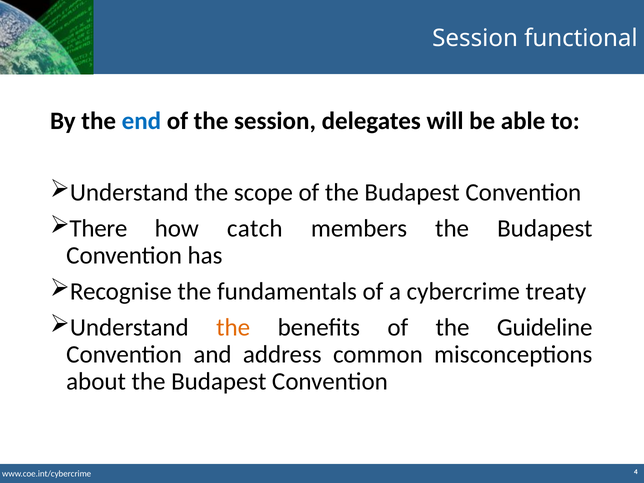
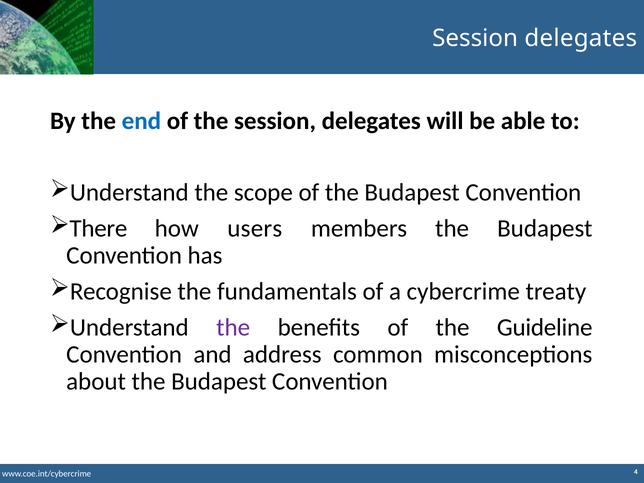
functional: functional -> delegates (581, 38)
catch: catch -> users (255, 229)
the colour: orange -> purple (233, 328)
